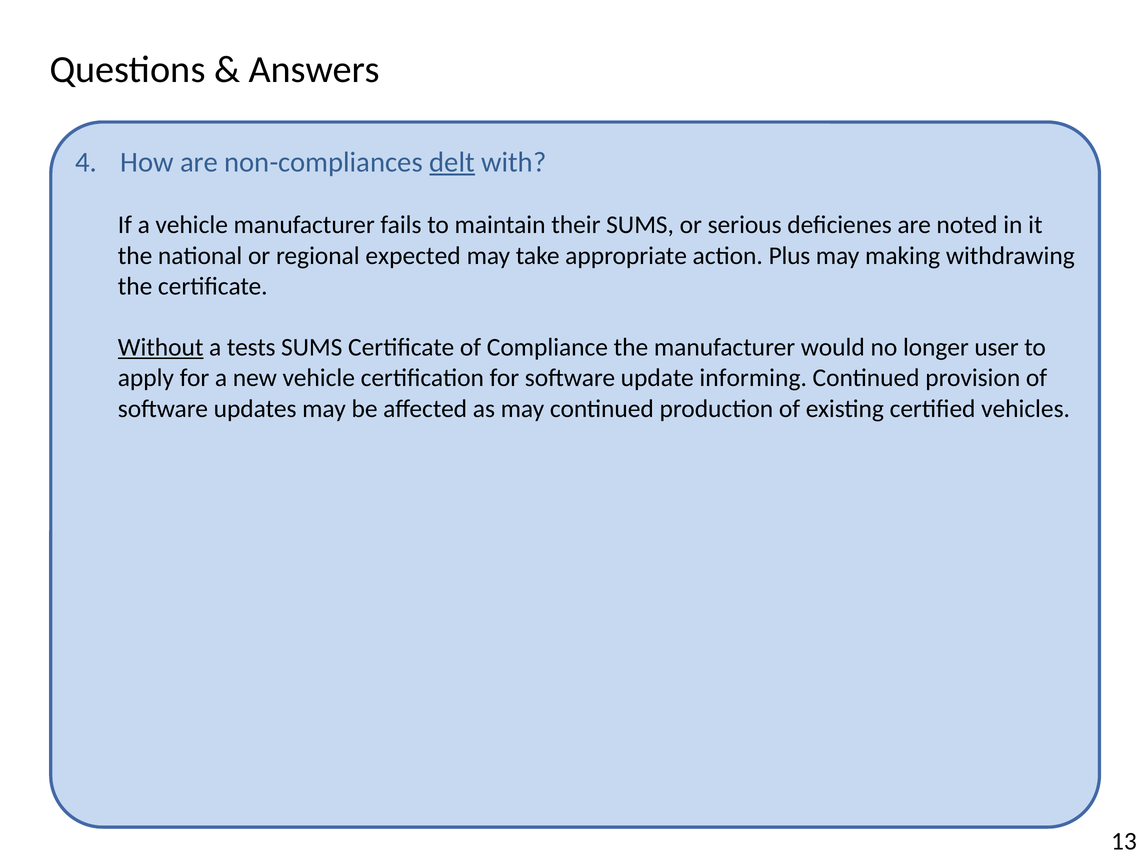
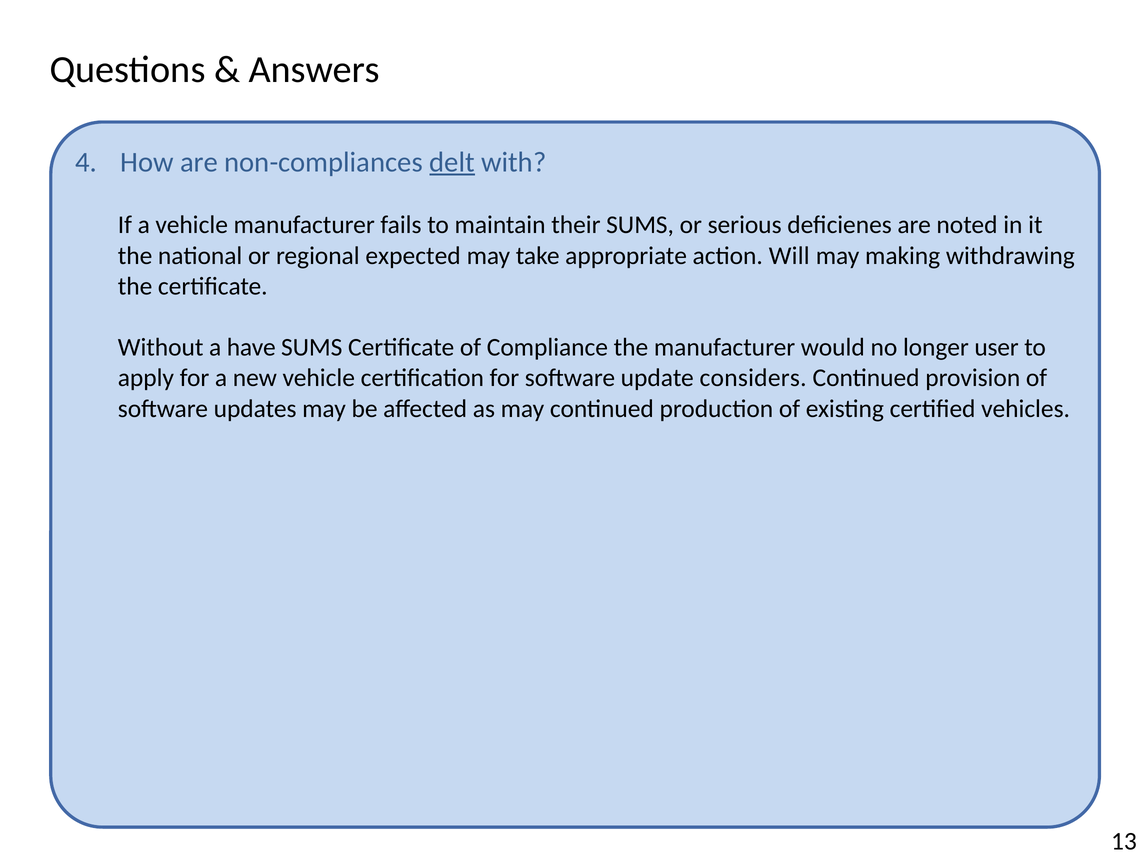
Plus: Plus -> Will (789, 256)
Without underline: present -> none (161, 347)
tests: tests -> have (251, 347)
informing: informing -> considers (753, 378)
